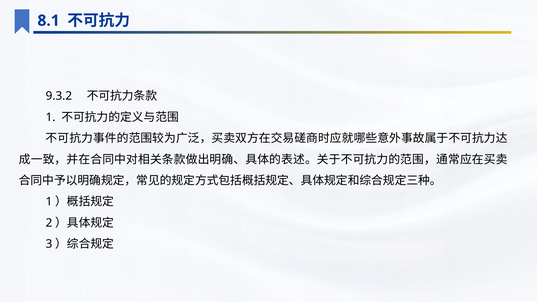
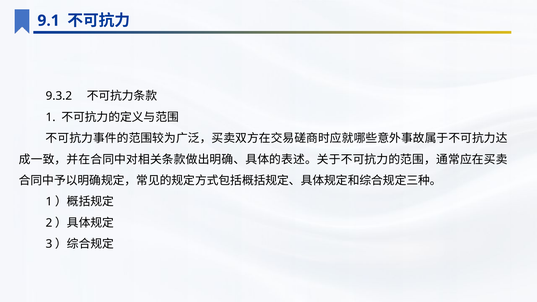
8.1: 8.1 -> 9.1 (49, 21)
